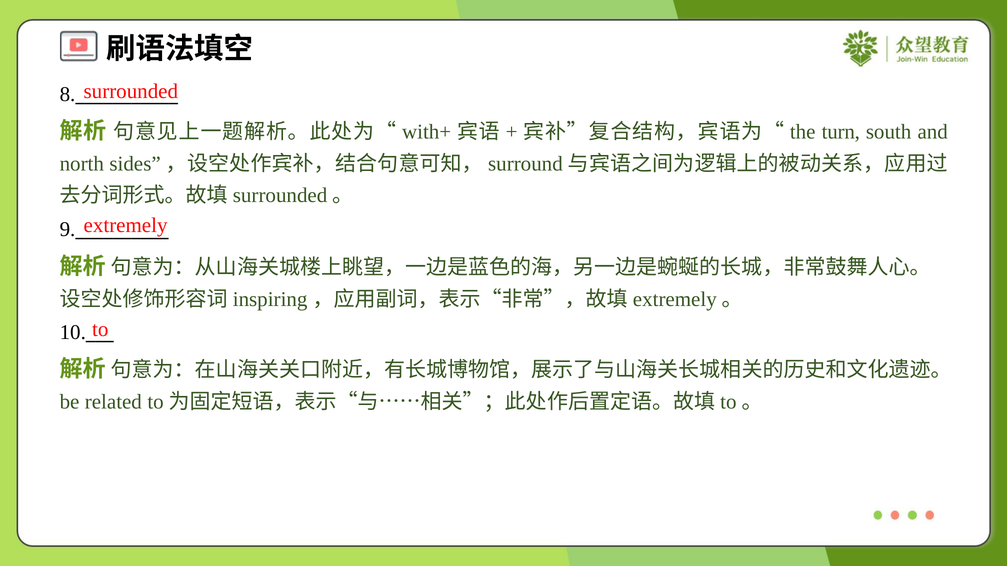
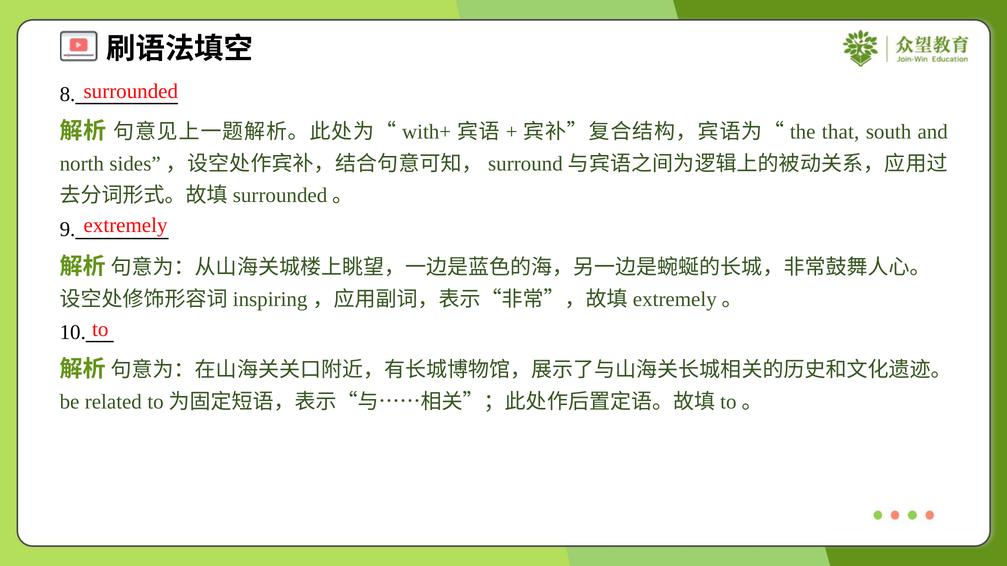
turn: turn -> that (841, 132)
